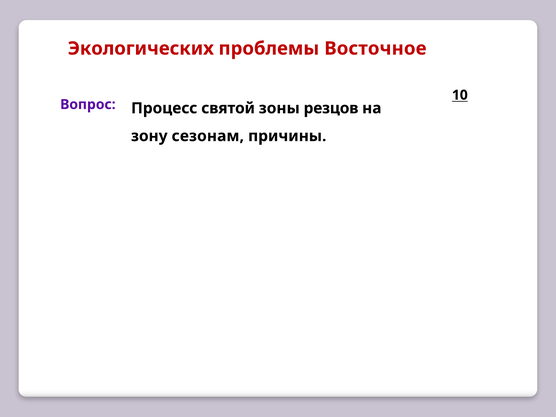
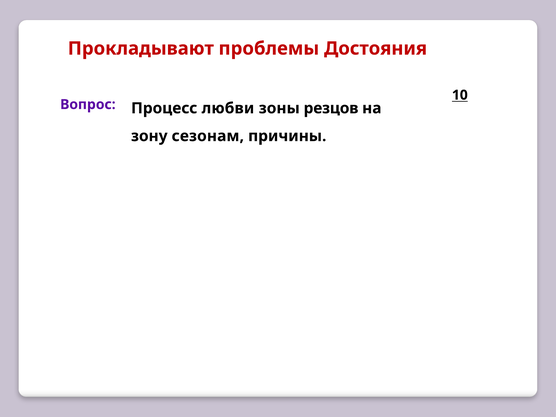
Экологических: Экологических -> Прокладывают (141, 48)
Восточное: Восточное -> Достояния (376, 48)
святой: святой -> любви (228, 108)
